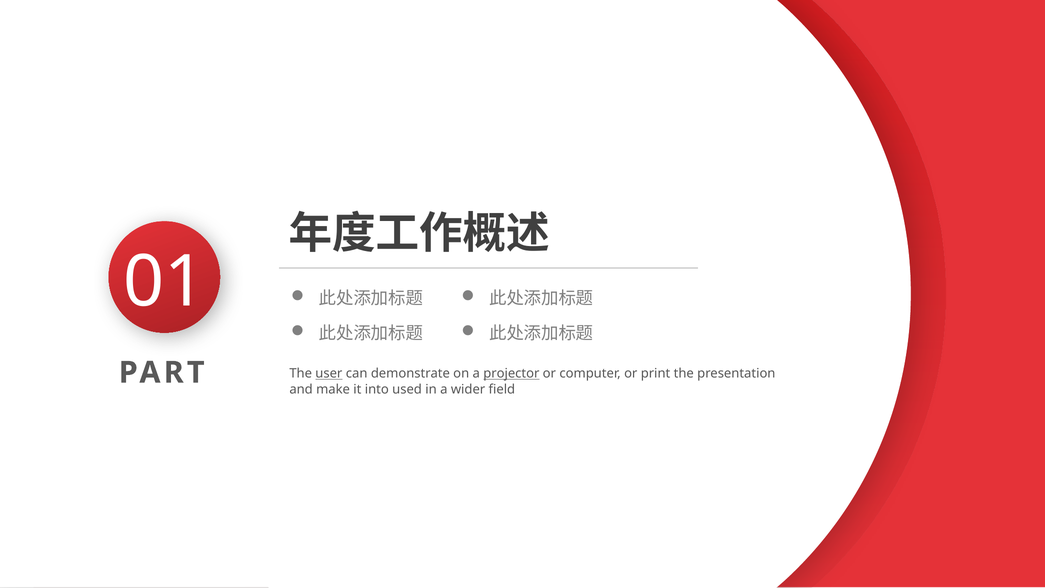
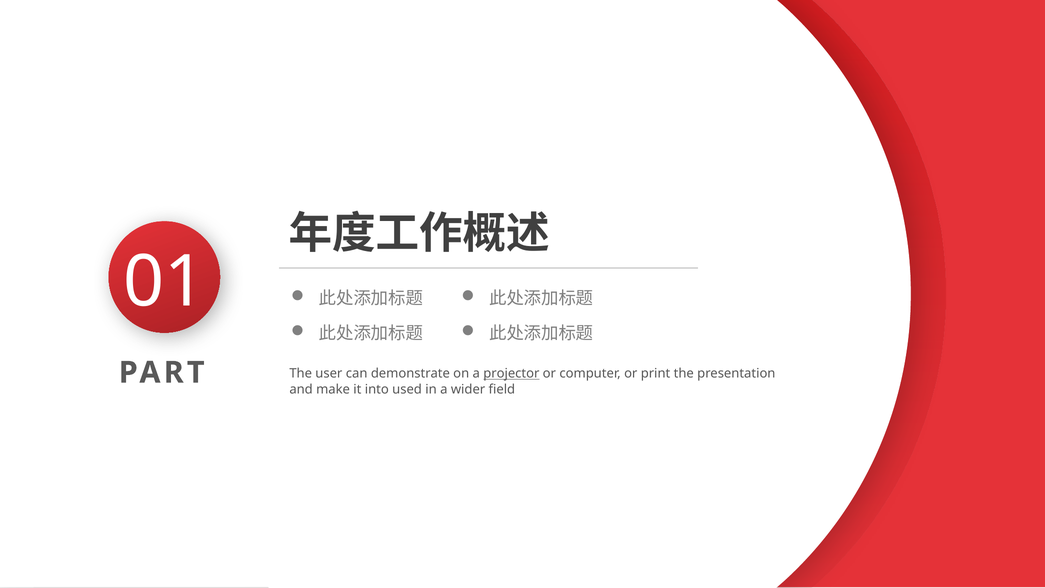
user underline: present -> none (329, 374)
